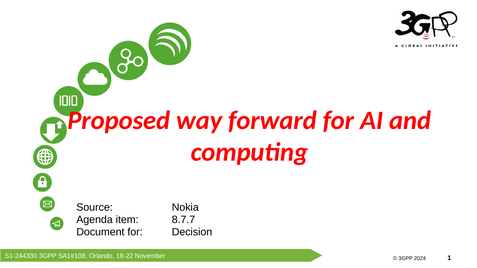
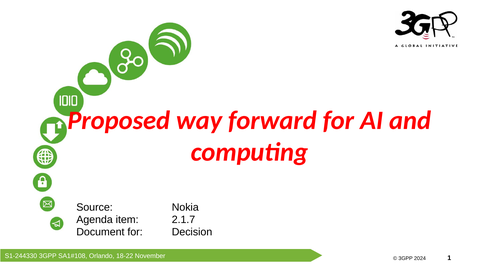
8.7.7: 8.7.7 -> 2.1.7 (183, 220)
